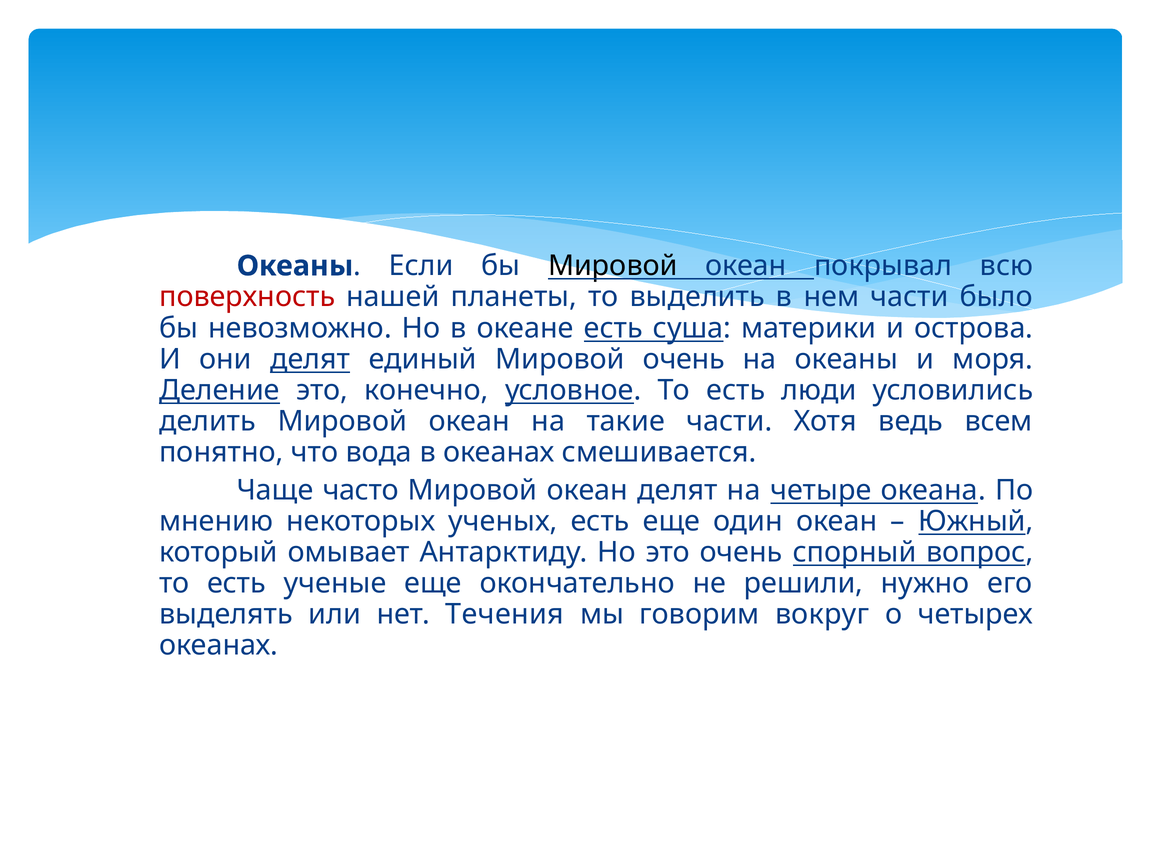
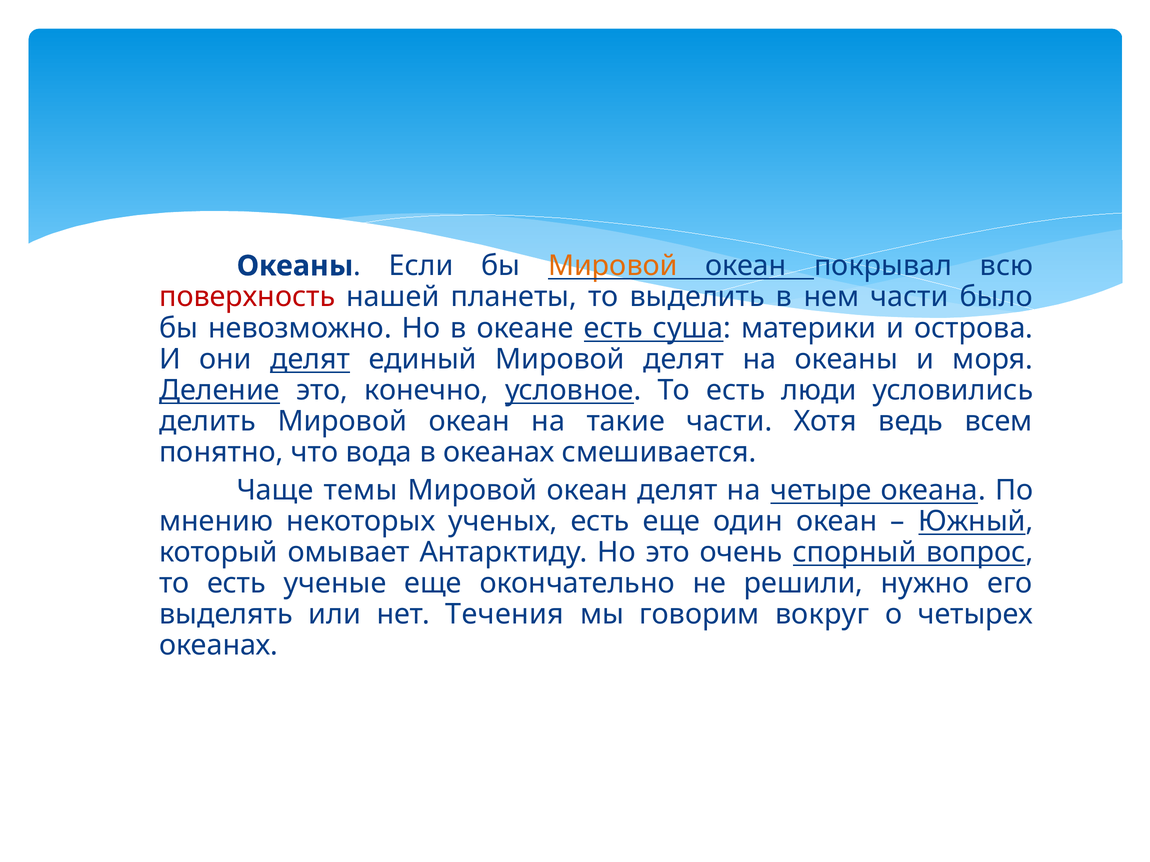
Мировой colour: black -> orange (613, 266)
Мировой очень: очень -> делят (684, 359)
часто: часто -> темы (361, 490)
